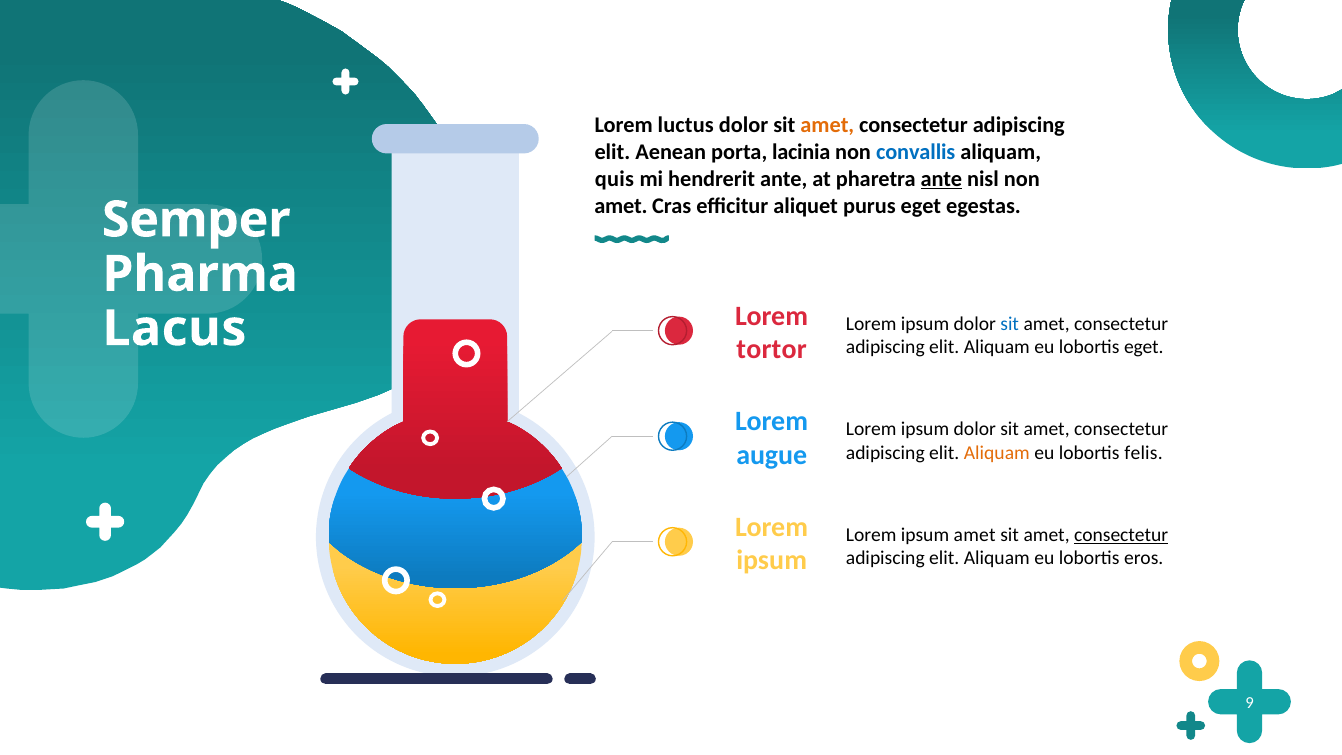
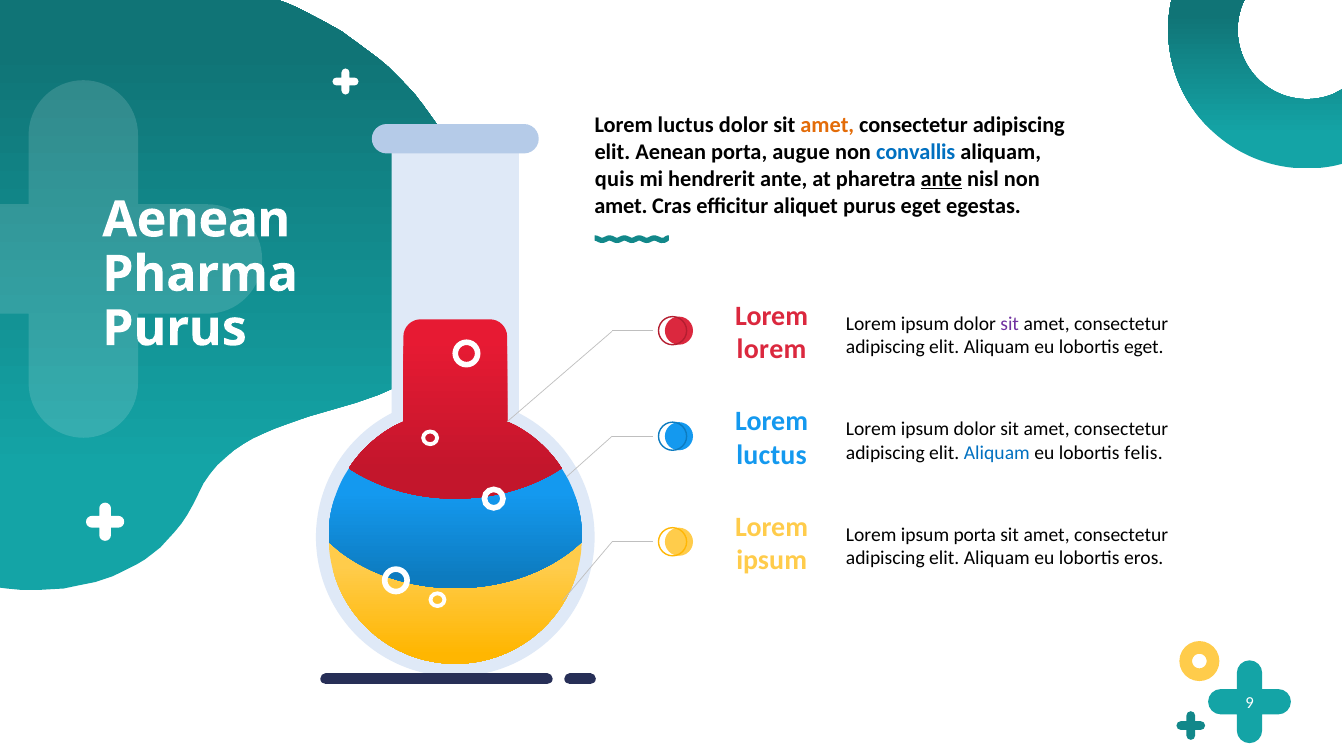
lacinia: lacinia -> augue (801, 152)
Semper: Semper -> Aenean (196, 220)
Lacus: Lacus -> Purus (175, 329)
sit colour: blue -> purple (1010, 324)
tortor: tortor -> lorem (772, 349)
augue: augue -> luctus (772, 455)
Aliquam colour: orange -> blue (997, 453)
ipsum amet: amet -> porta (975, 535)
consectetur underline: present -> none (1121, 535)
